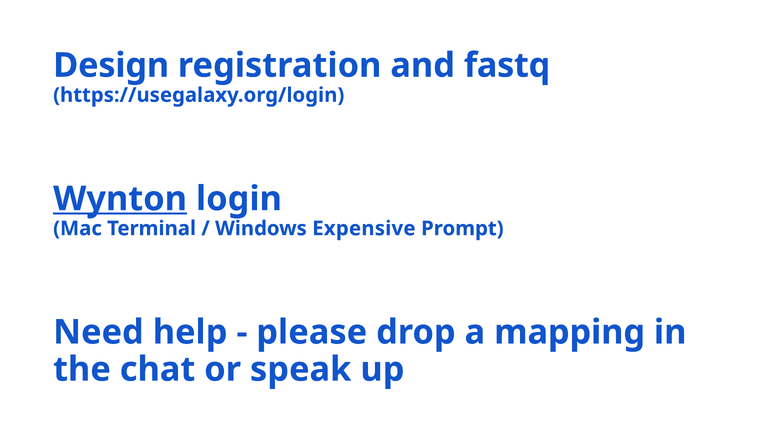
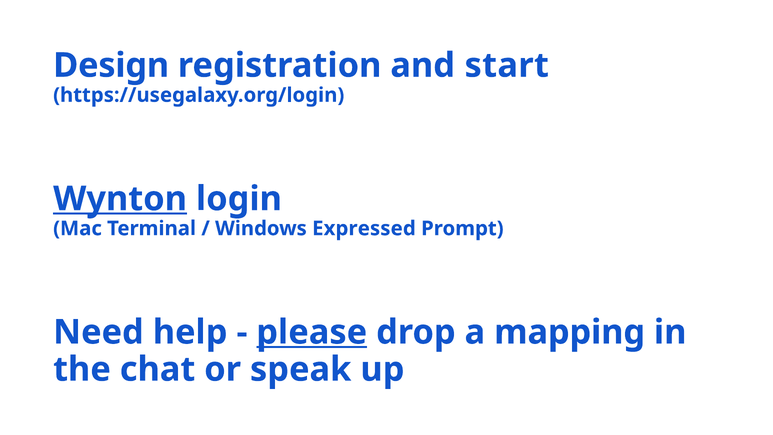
fastq: fastq -> start (507, 65)
Expensive: Expensive -> Expressed (364, 228)
please underline: none -> present (312, 332)
